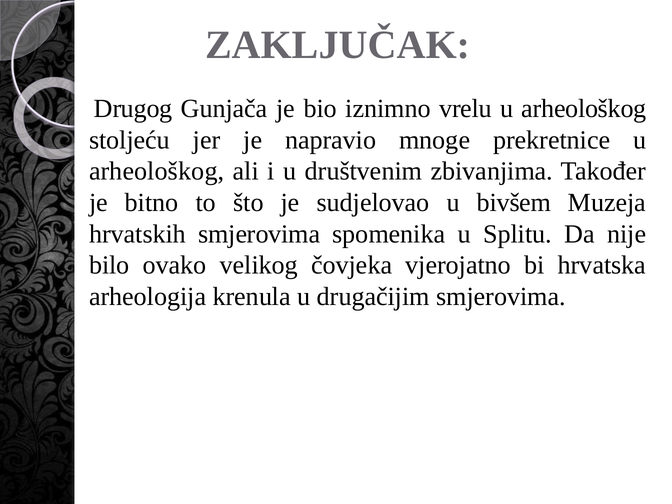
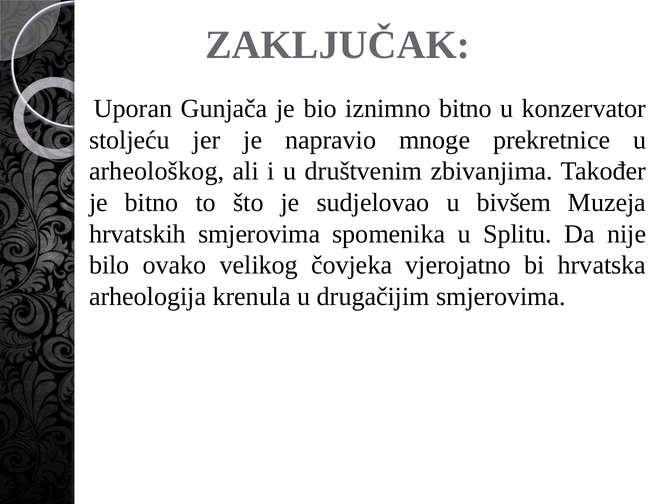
Drugog: Drugog -> Uporan (133, 109)
iznimno vrelu: vrelu -> bitno (466, 109)
arheološkog: arheološkog -> konzervator (584, 109)
